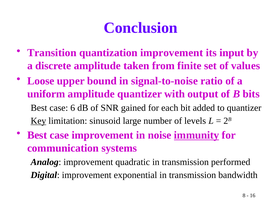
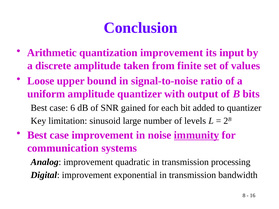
Transition: Transition -> Arithmetic (52, 53)
Key underline: present -> none (38, 121)
performed: performed -> processing (231, 162)
